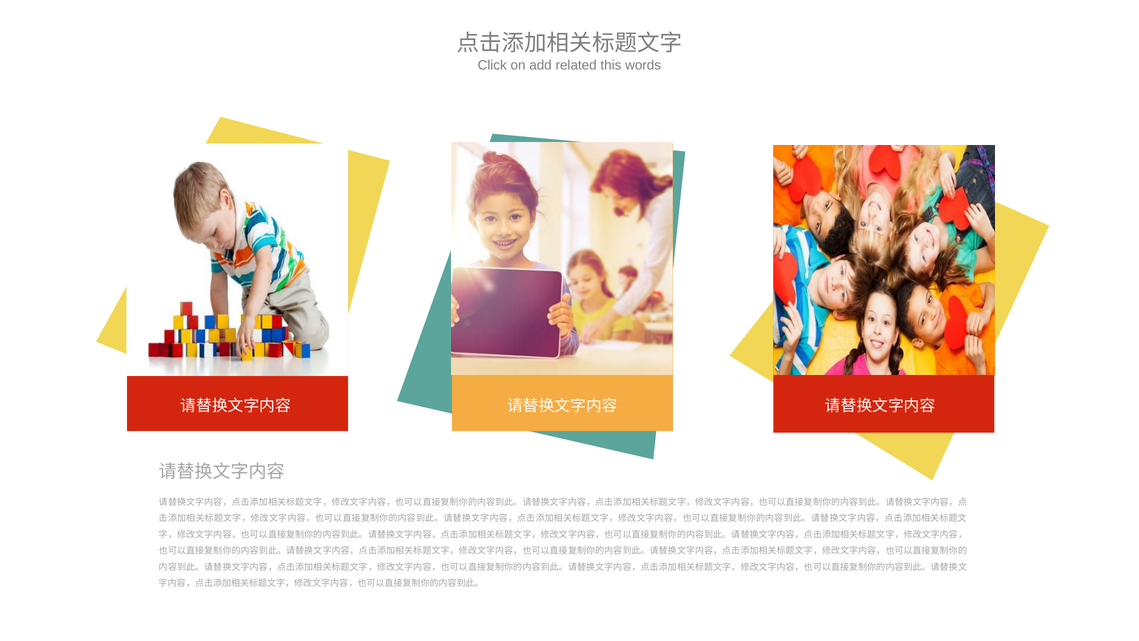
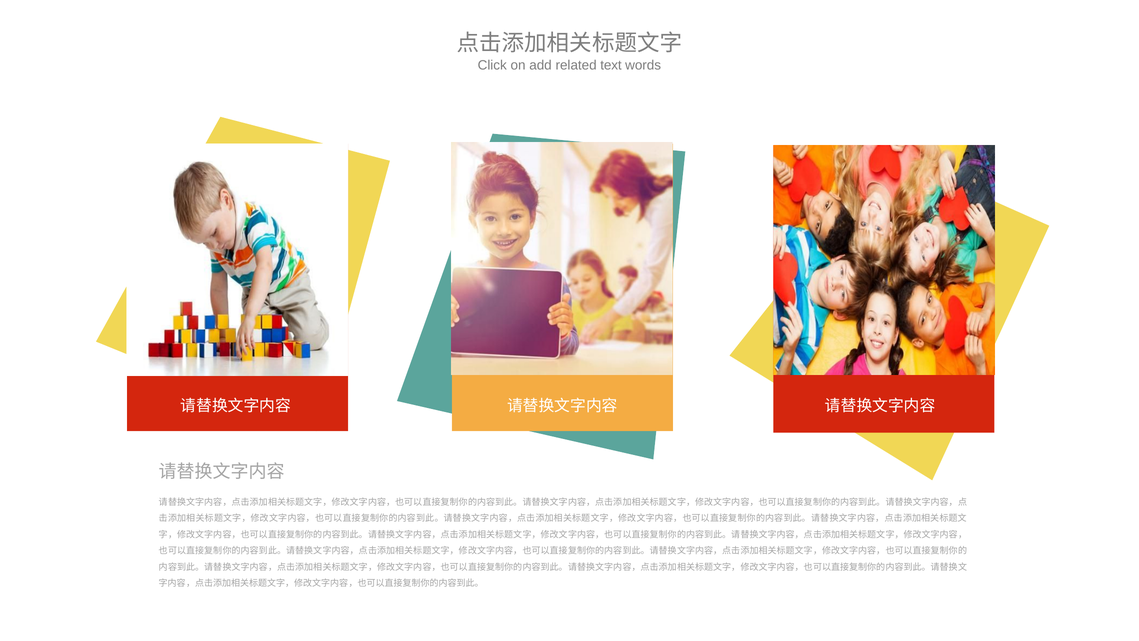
this: this -> text (611, 65)
